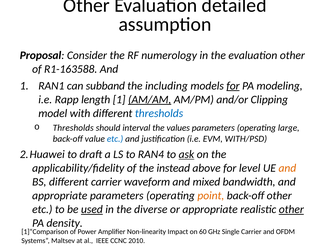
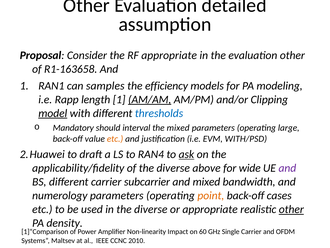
RF numerology: numerology -> appropriate (169, 55)
R1-163588: R1-163588 -> R1-163658 (71, 69)
subband: subband -> samples (105, 86)
including: including -> efficiency (167, 86)
for underline: present -> none (233, 86)
model underline: none -> present (53, 113)
Thresholds: Thresholds -> Mandatory (73, 128)
the values: values -> mixed (178, 128)
etc colour: blue -> orange (115, 139)
of the instead: instead -> diverse (173, 168)
level: level -> wide (250, 168)
and colour: orange -> purple (287, 168)
waveform: waveform -> subcarrier (147, 181)
appropriate: appropriate -> numerology (60, 195)
back-off other: other -> cases (279, 195)
used underline: present -> none (92, 209)
